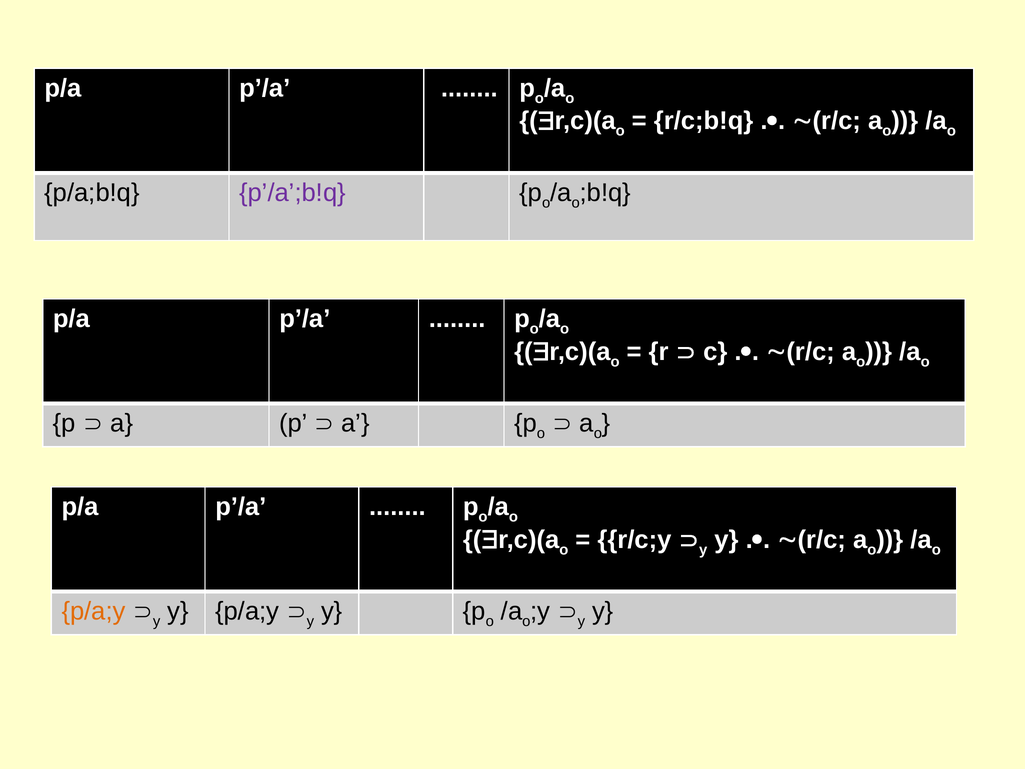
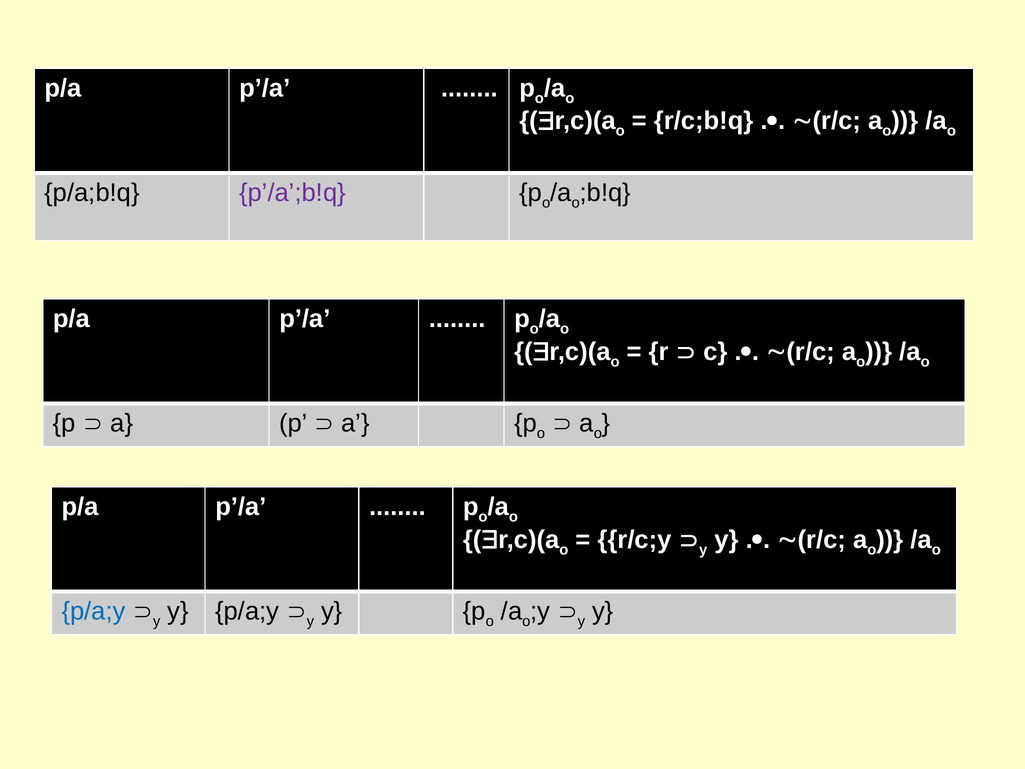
p/a;y colour: orange -> blue (93, 611)
